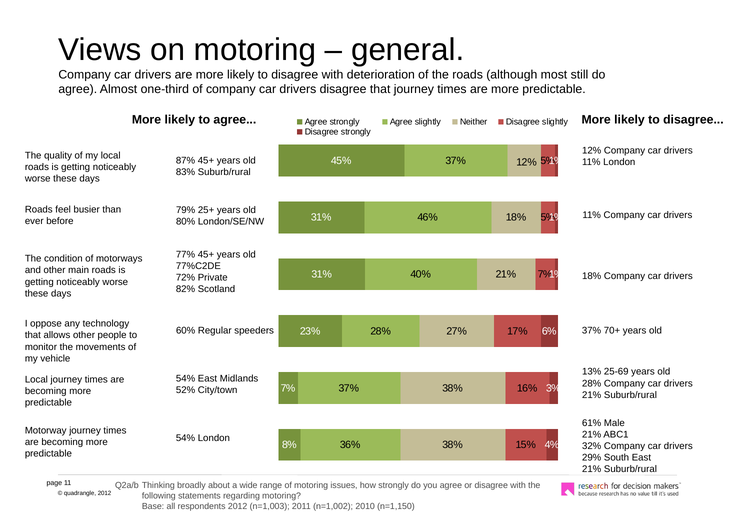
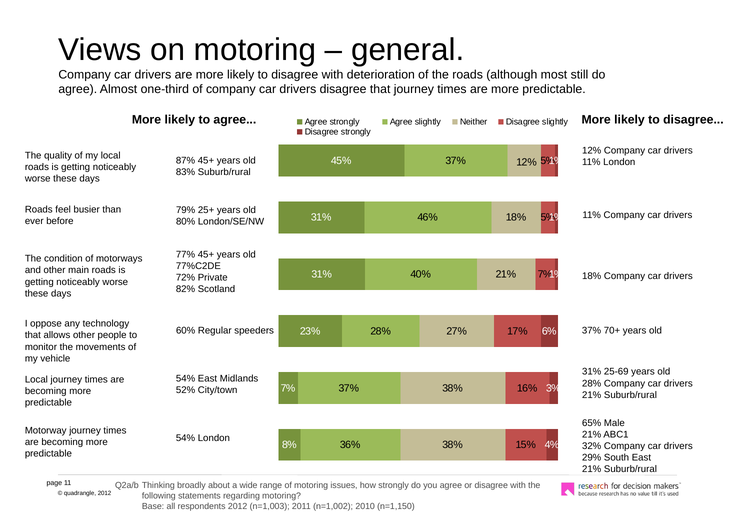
13%: 13% -> 31% (592, 372)
61%: 61% -> 65% (592, 423)
